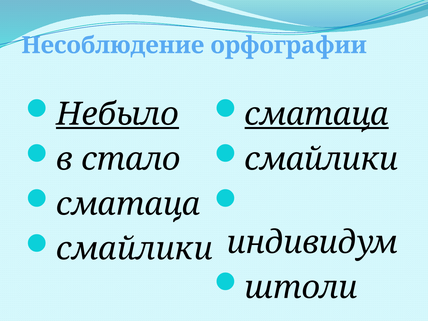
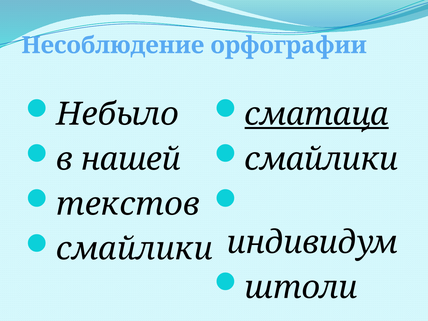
Небыло underline: present -> none (117, 114)
стало: стало -> нашей (131, 159)
сматаца: сматаца -> текстов (128, 204)
